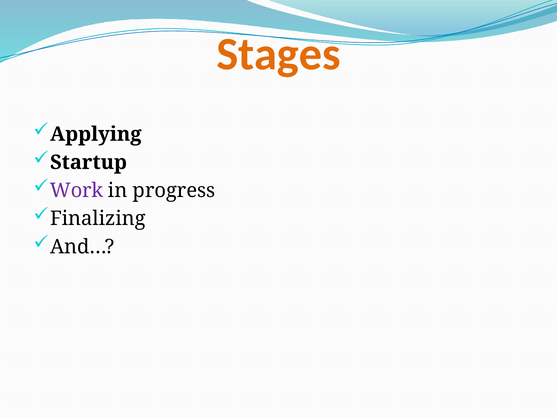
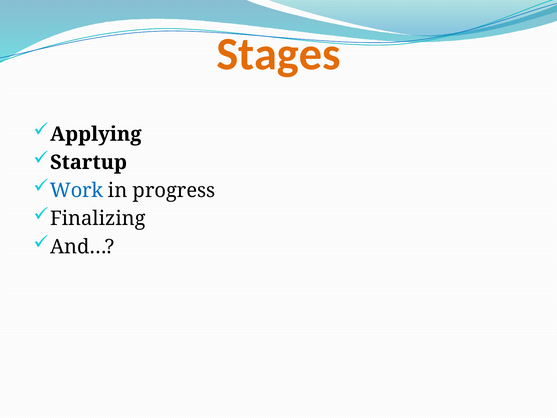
Work colour: purple -> blue (76, 190)
